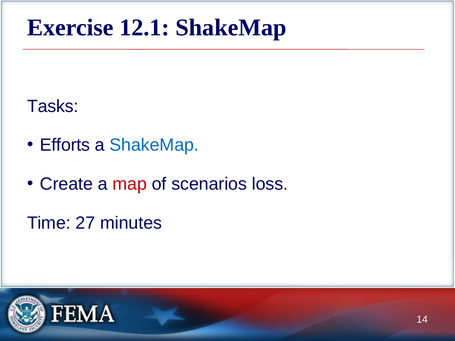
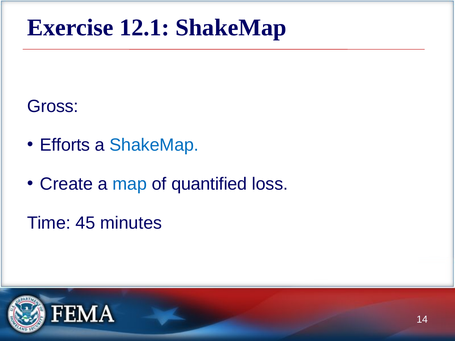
Tasks: Tasks -> Gross (53, 106)
map colour: red -> blue (130, 184)
scenarios: scenarios -> quantified (209, 184)
27: 27 -> 45 (85, 223)
